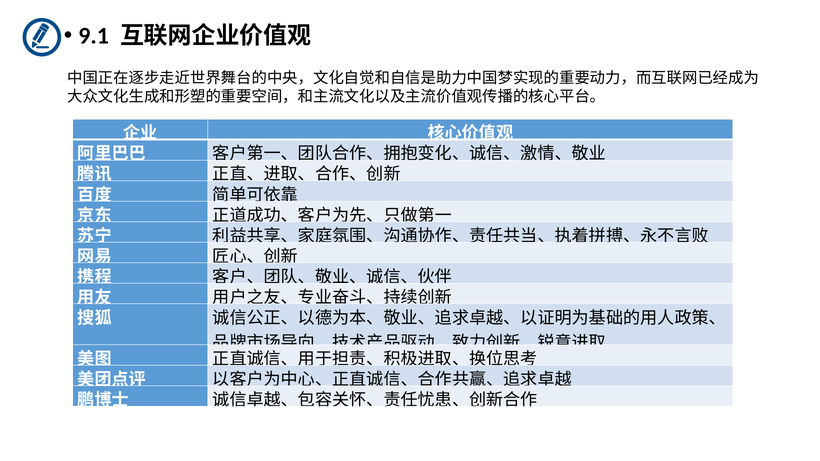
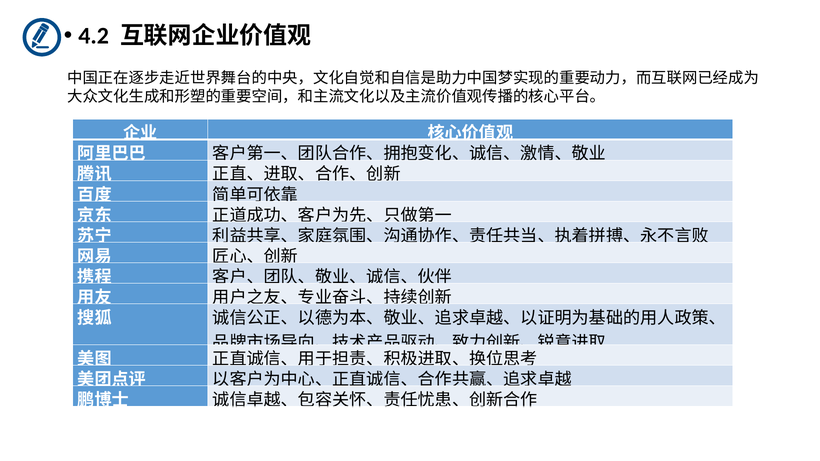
9.1: 9.1 -> 4.2 (94, 36)
